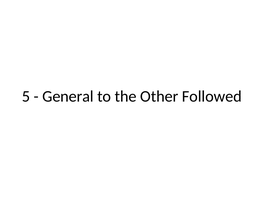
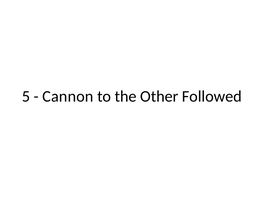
General: General -> Cannon (68, 96)
